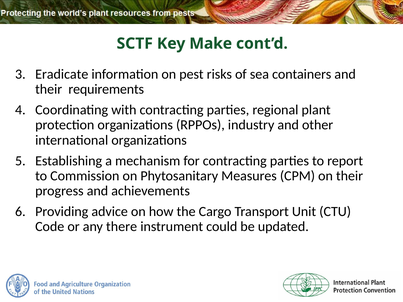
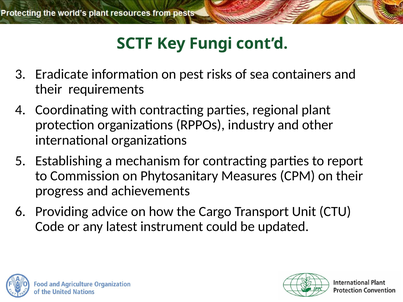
Make: Make -> Fungi (211, 44)
there: there -> latest (122, 227)
